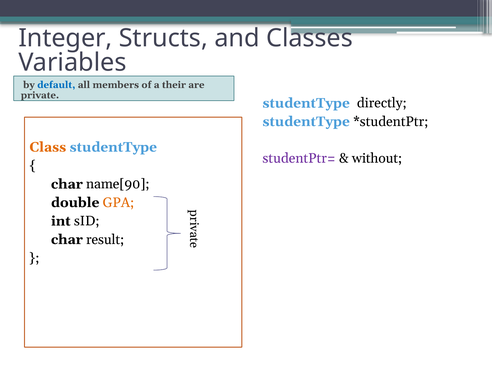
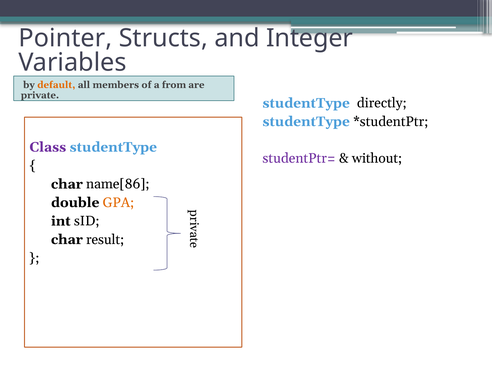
Integer: Integer -> Pointer (65, 38)
Classes: Classes -> Integer (310, 38)
default colour: blue -> orange (56, 85)
their: their -> from (174, 85)
Class colour: orange -> purple (48, 147)
name[90: name[90 -> name[86 (118, 184)
